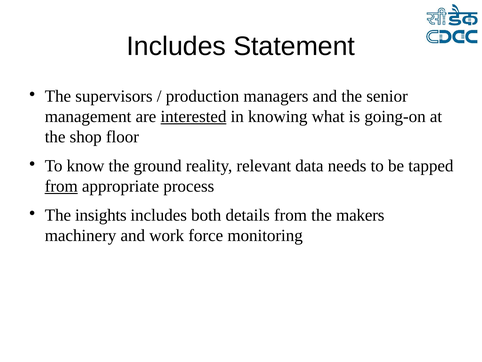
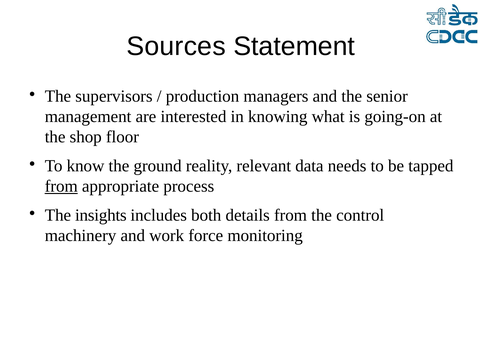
Includes: Includes -> Sources (176, 46)
interested underline: present -> none (193, 116)
makers: makers -> control (360, 215)
